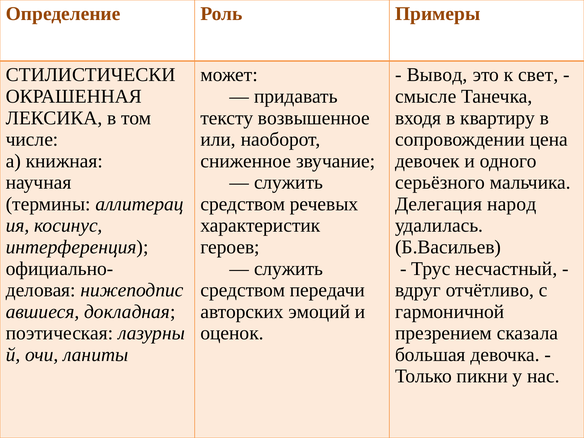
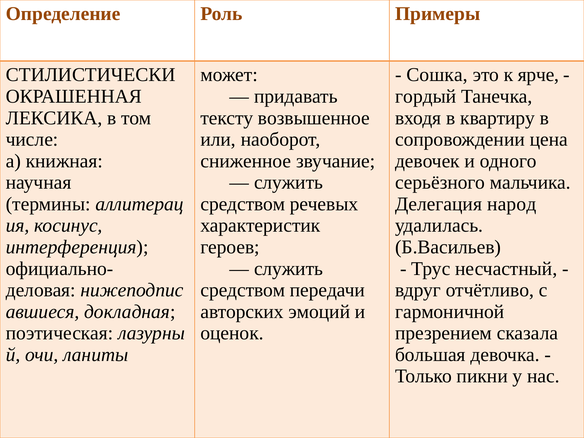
Вывод: Вывод -> Сошка (437, 75)
свет: свет -> ярче (538, 75)
смысле: смысле -> гордый (426, 96)
